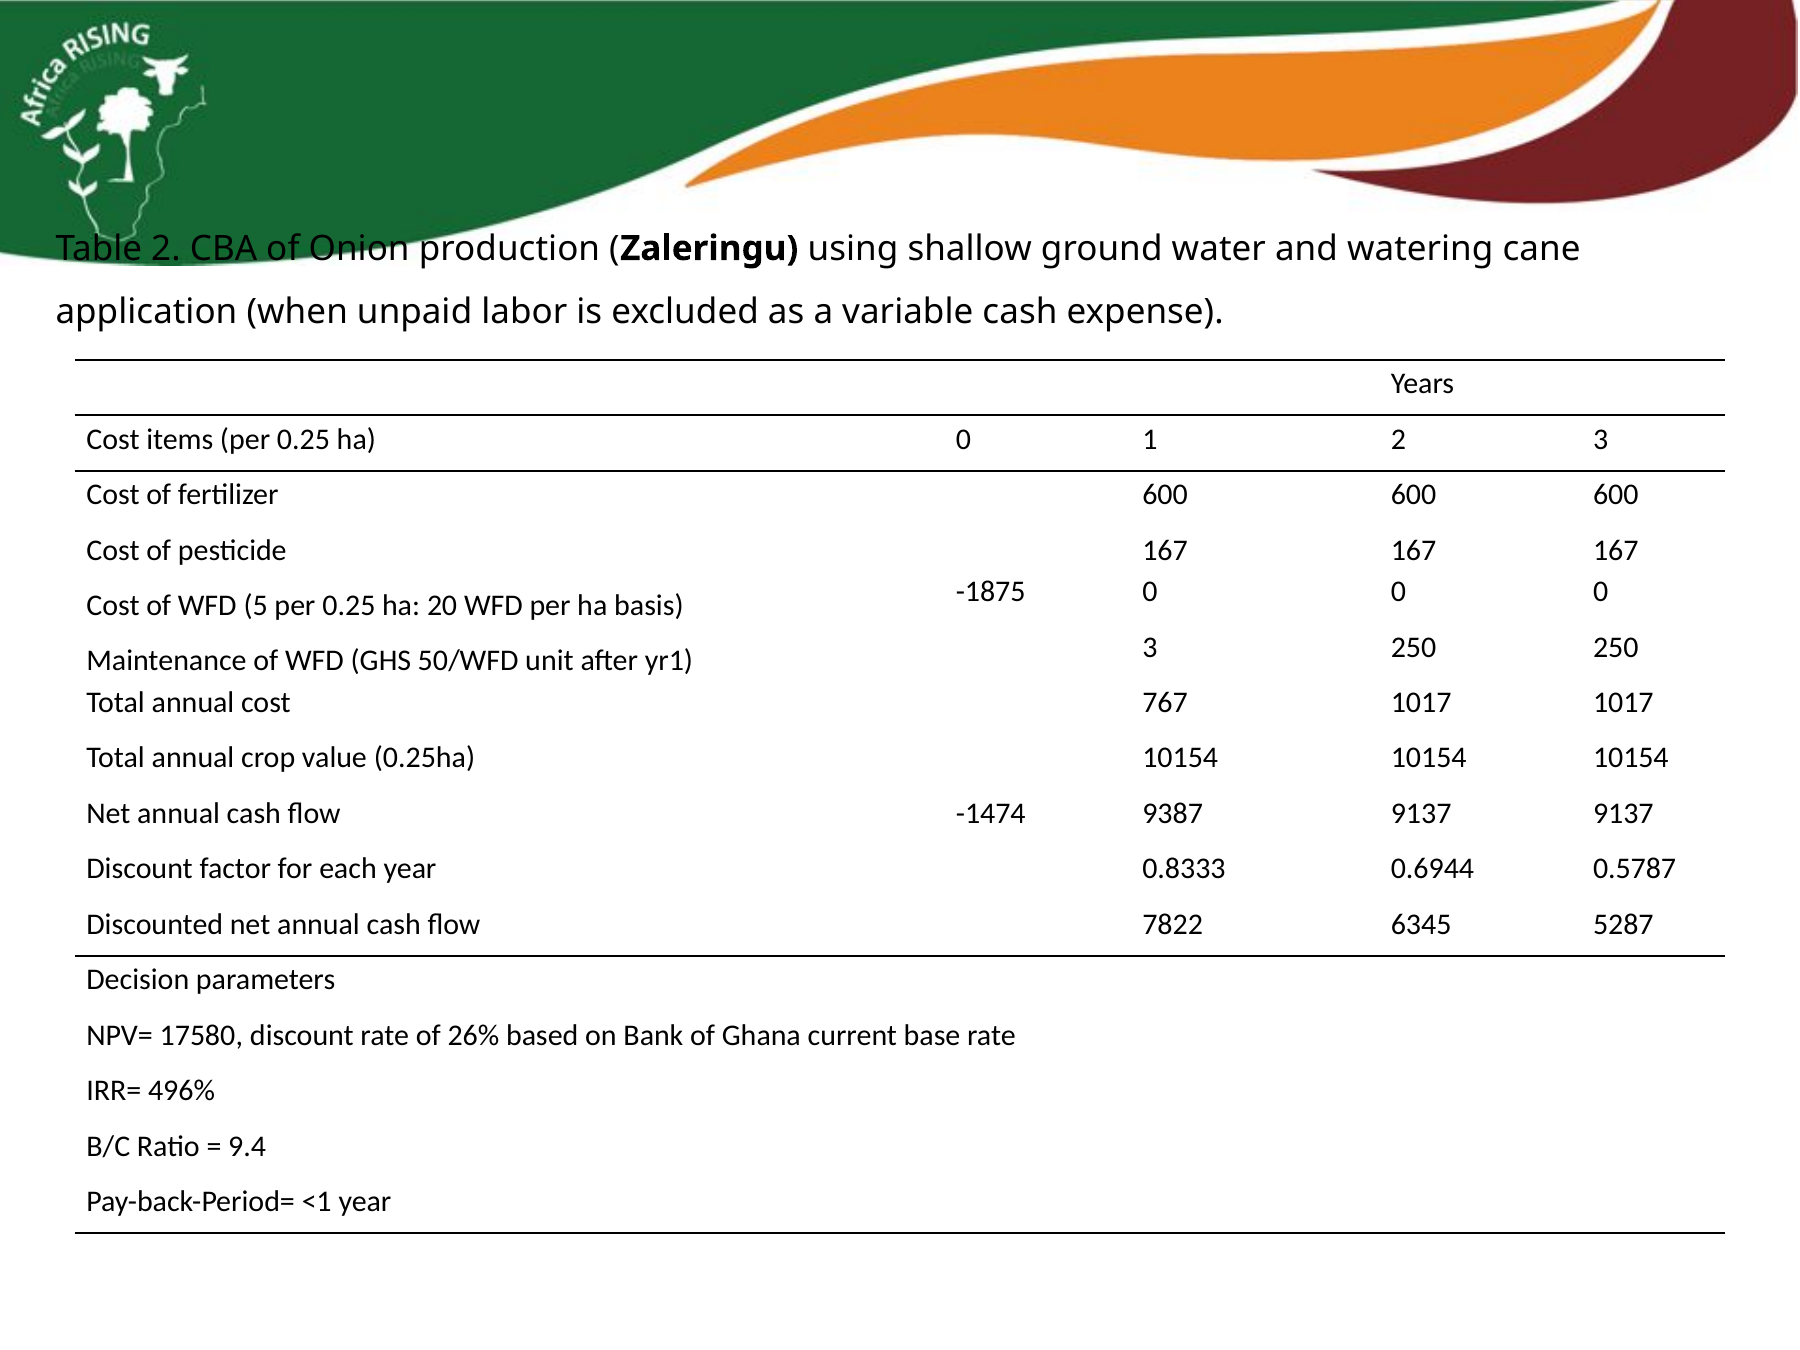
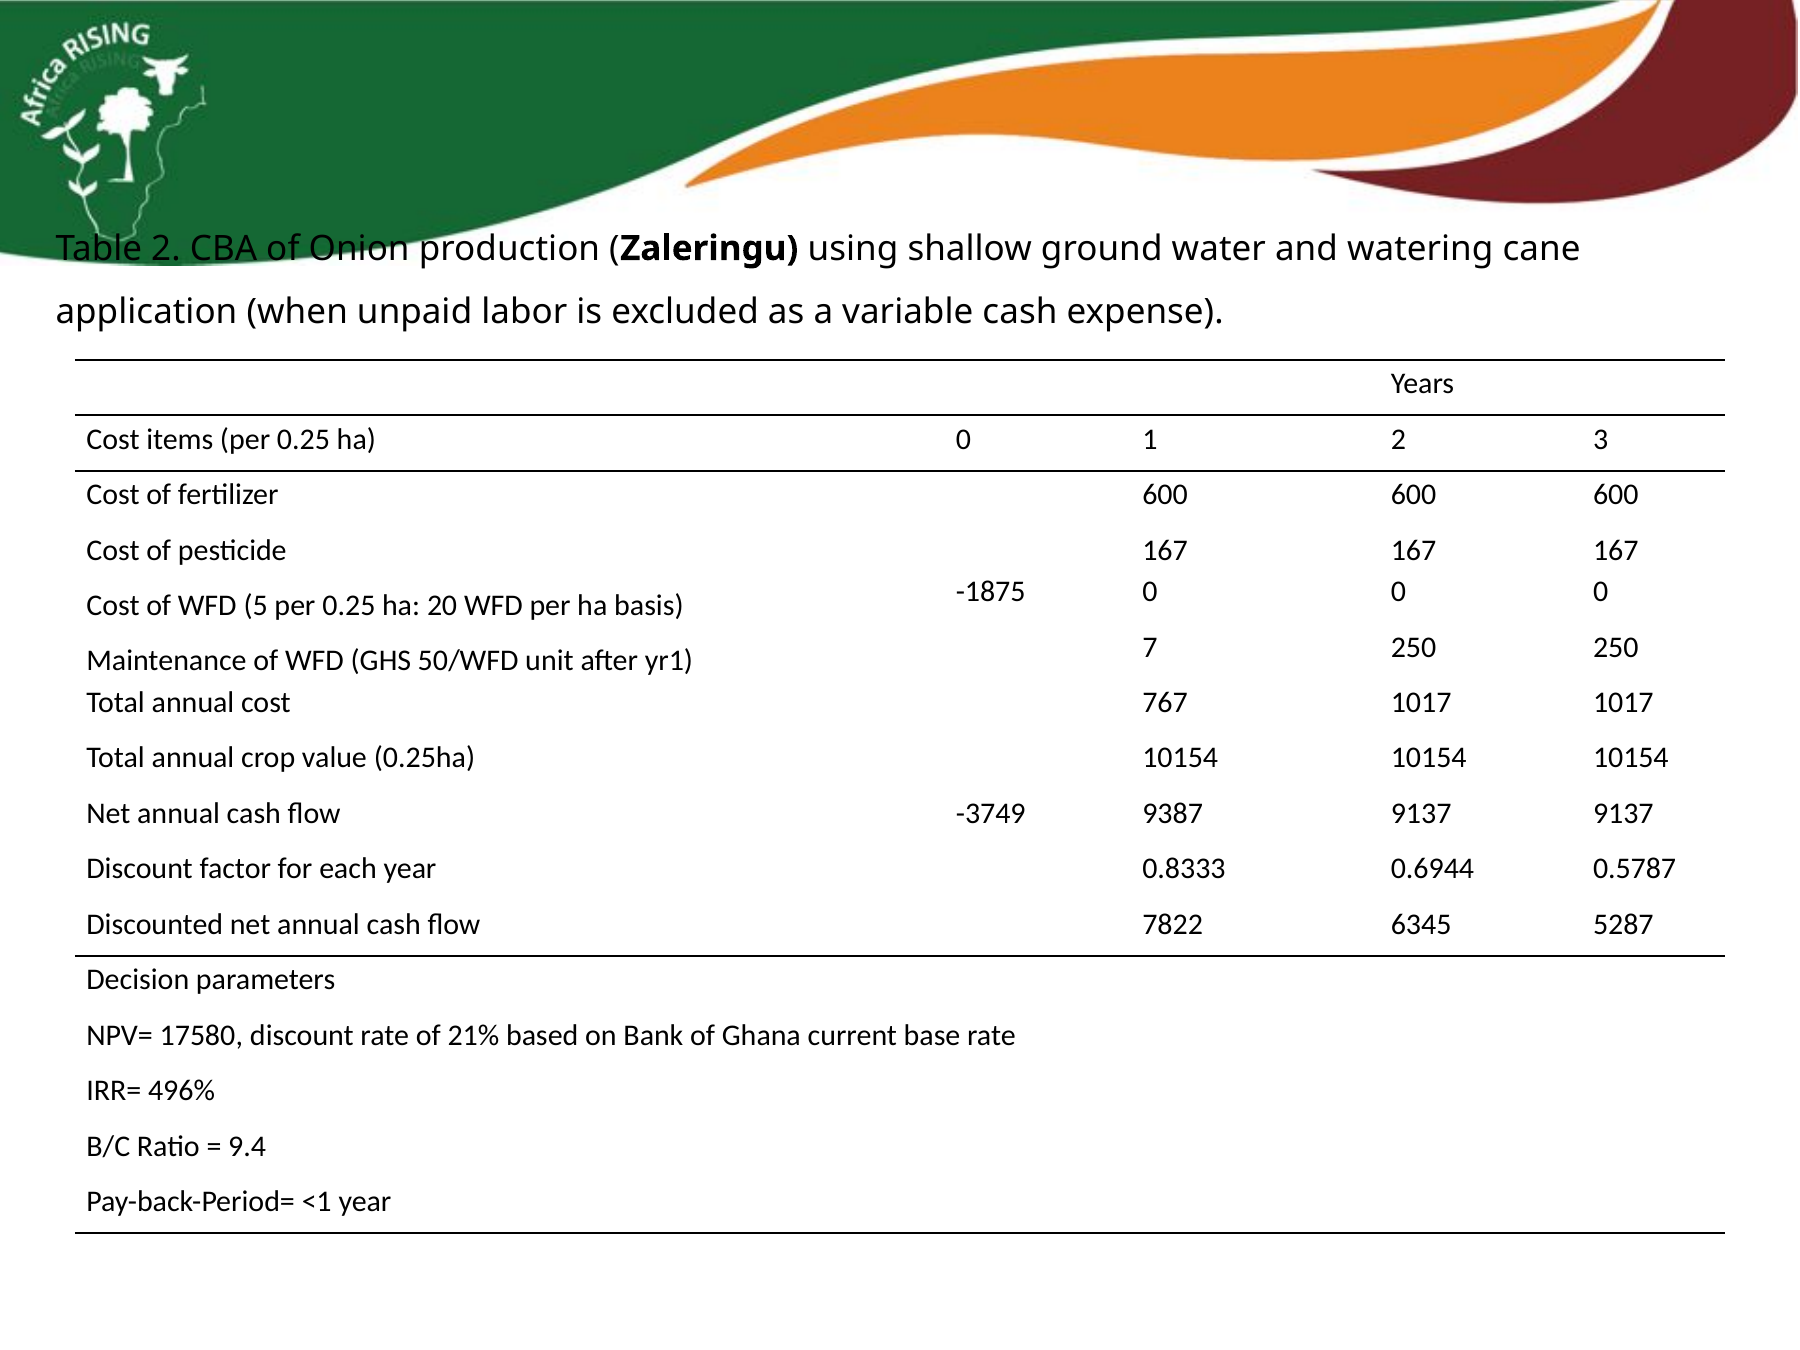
yr1 3: 3 -> 7 (1150, 647)
-1474: -1474 -> -3749 (991, 813)
26%: 26% -> 21% (473, 1035)
